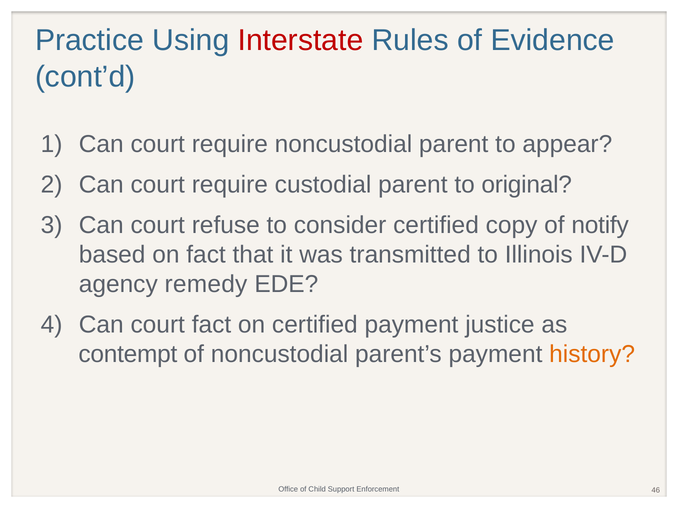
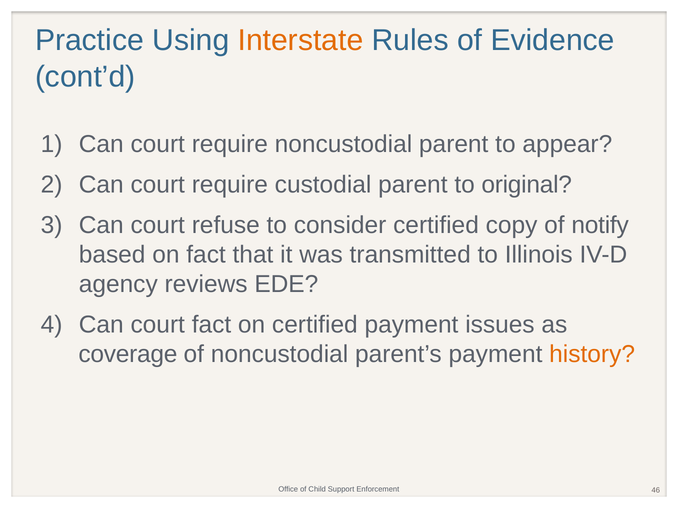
Interstate colour: red -> orange (301, 40)
remedy: remedy -> reviews (206, 285)
justice: justice -> issues (500, 325)
contempt: contempt -> coverage (128, 355)
